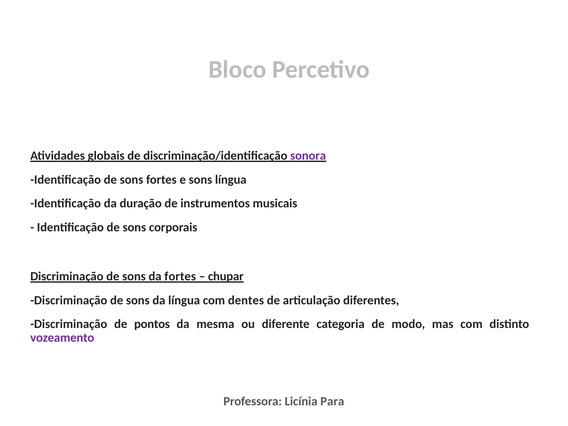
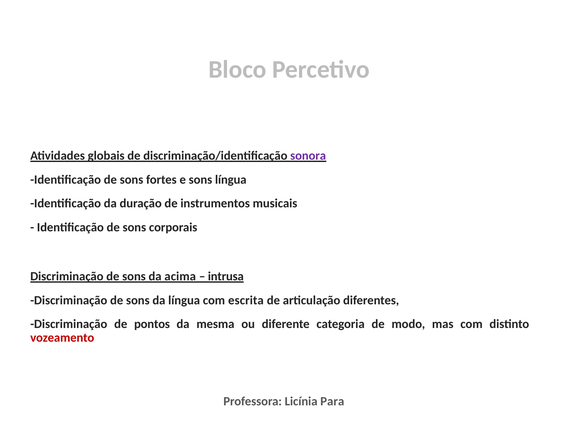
da fortes: fortes -> acima (180, 276)
chupar: chupar -> intrusa (226, 276)
dentes: dentes -> escrita (246, 300)
vozeamento colour: purple -> red (62, 338)
